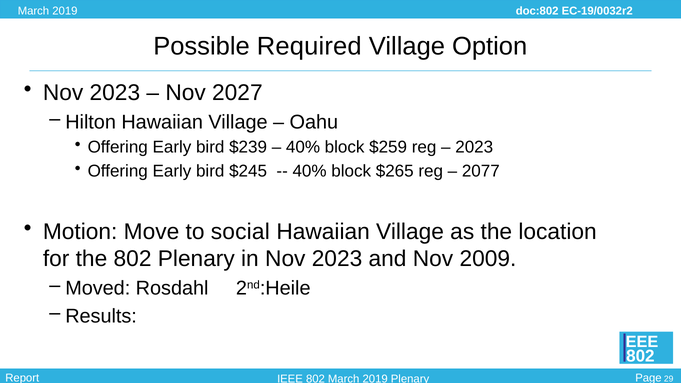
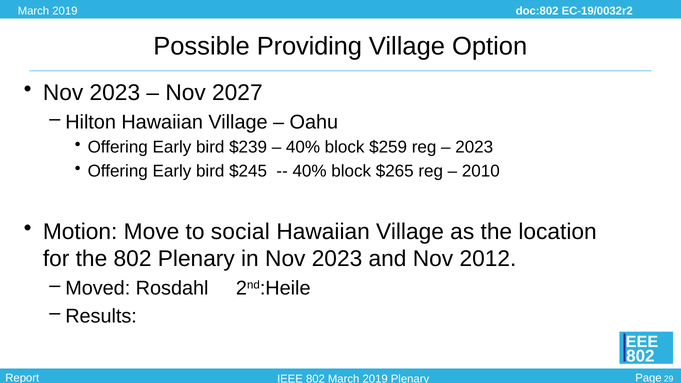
Required: Required -> Providing (309, 46)
2077: 2077 -> 2010 (481, 171)
2009: 2009 -> 2012 (488, 259)
